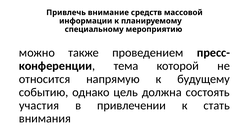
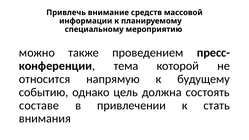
участия: участия -> составе (39, 105)
